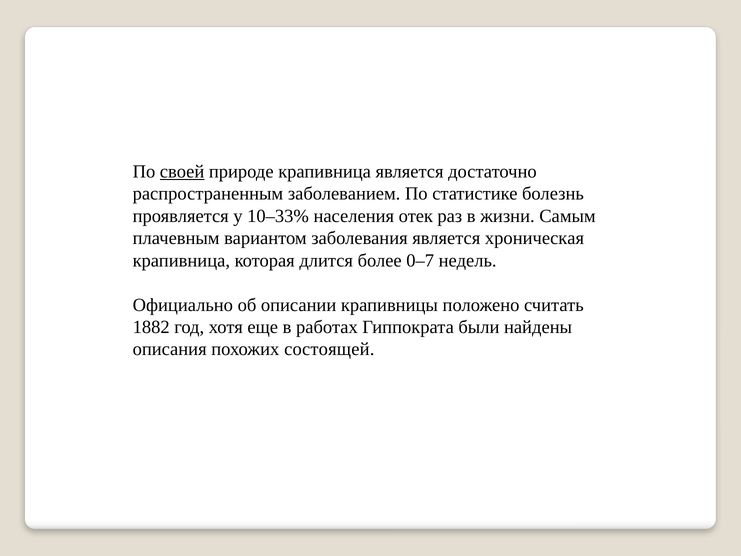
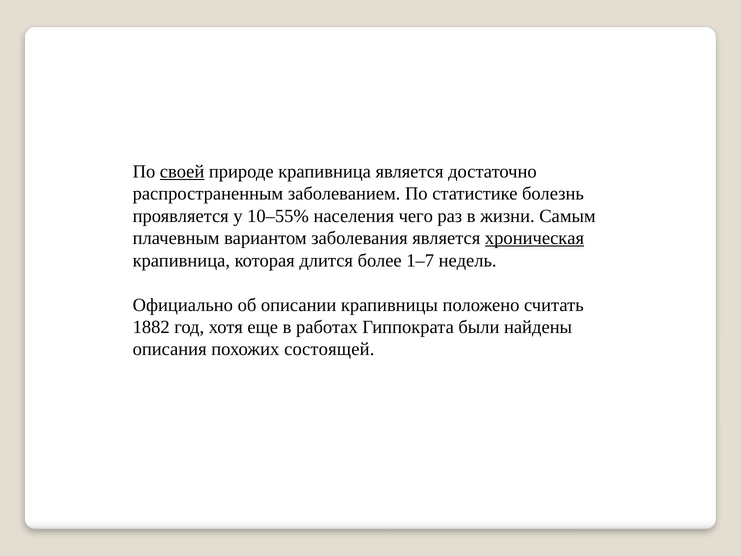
10–33%: 10–33% -> 10–55% (278, 216)
отек: отек -> чего (416, 216)
хроническая underline: none -> present (535, 238)
0–7: 0–7 -> 1–7 (420, 260)
